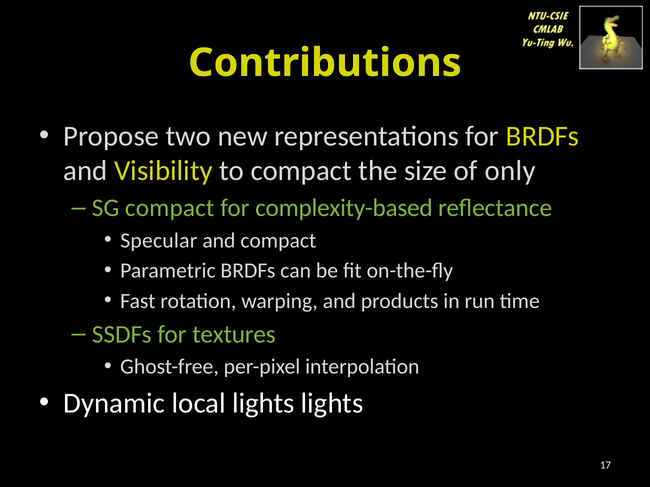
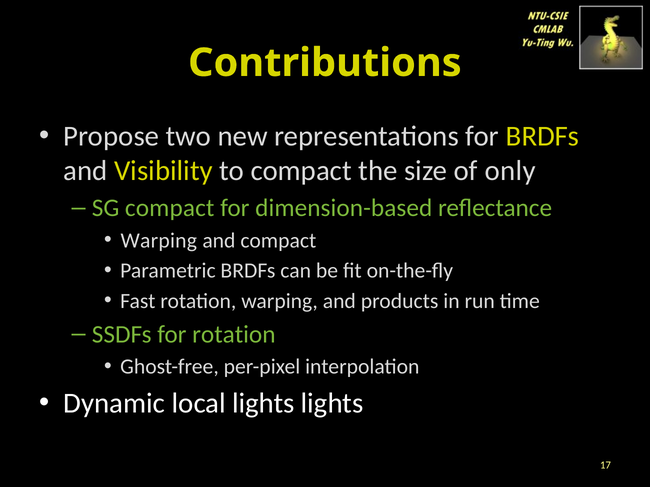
complexity-based: complexity-based -> dimension-based (344, 208)
Specular: Specular -> Warping (159, 241)
for textures: textures -> rotation (234, 335)
